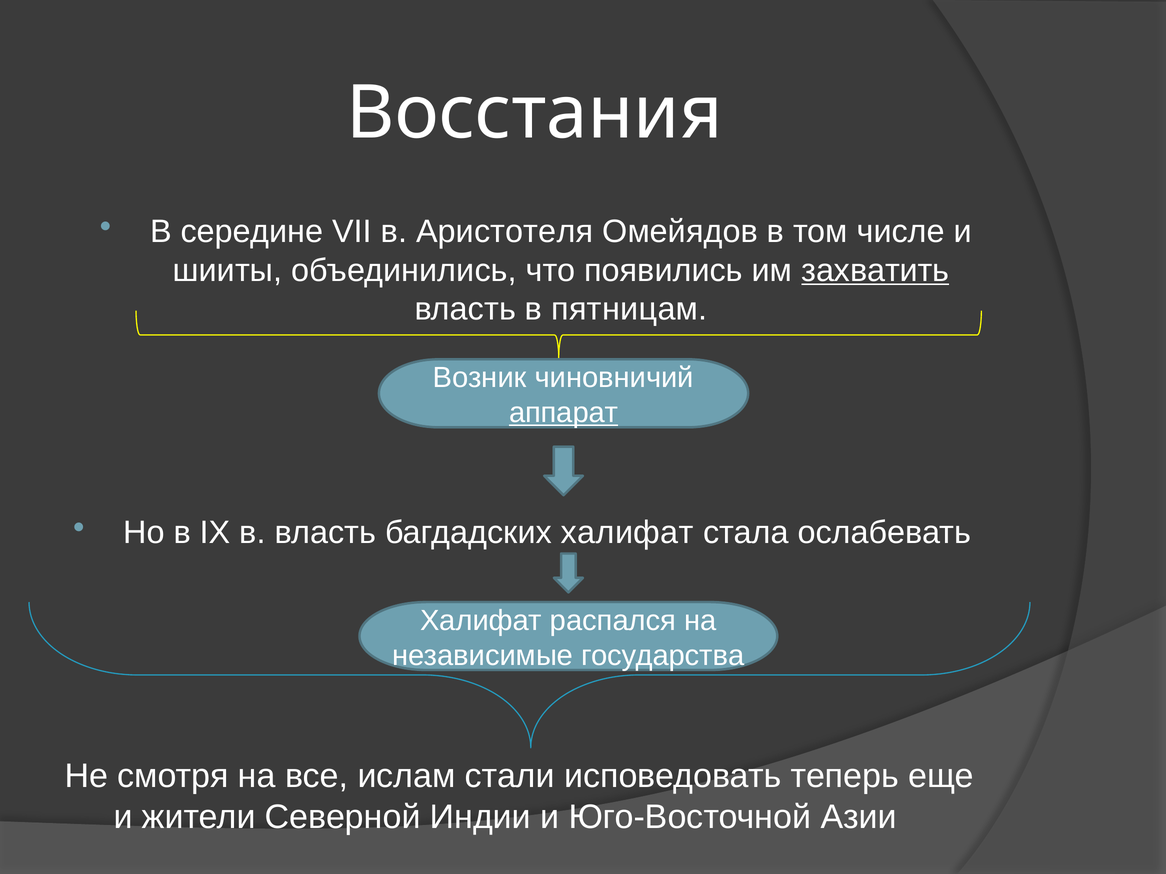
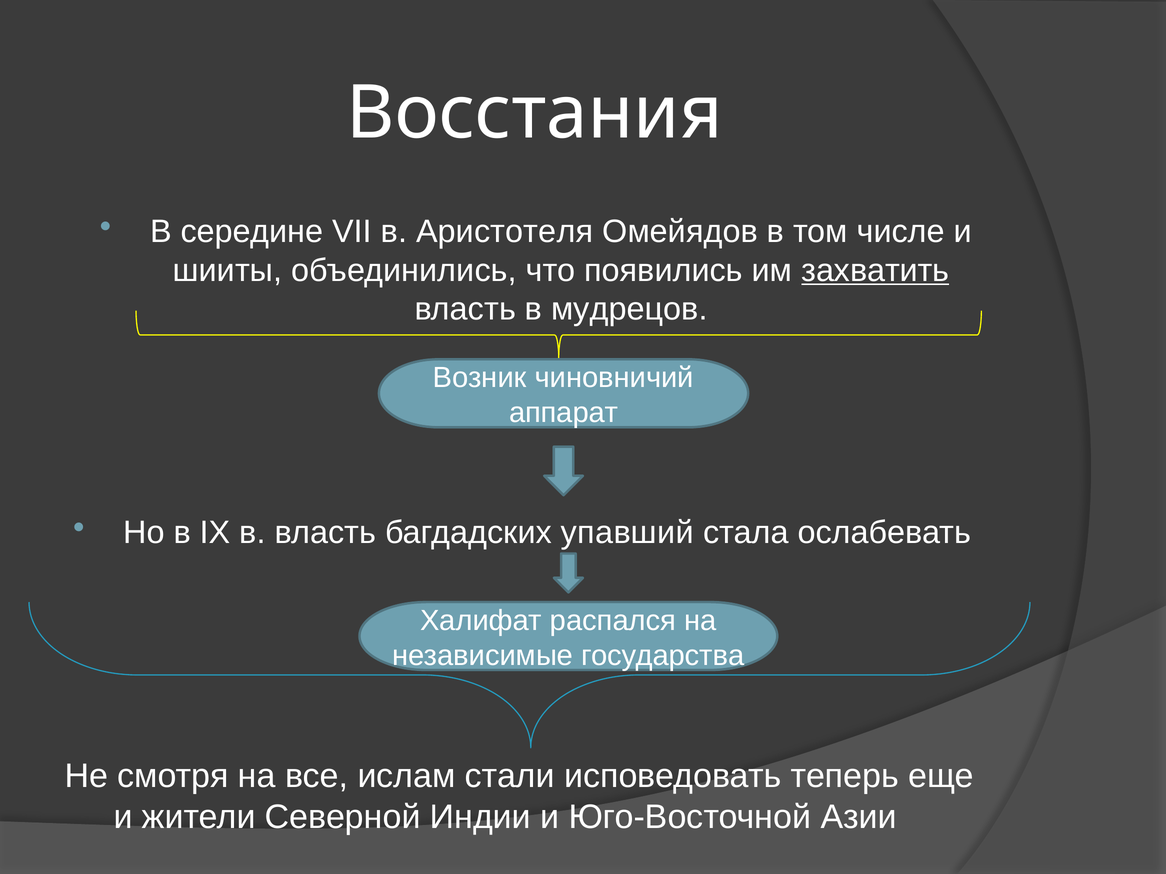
пятницам: пятницам -> мудрецов (629, 309)
аппарат underline: present -> none (564, 413)
багдадских халифат: халифат -> упавший (627, 533)
